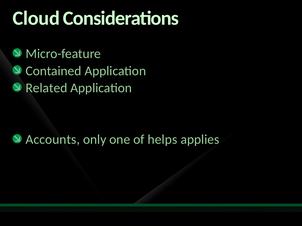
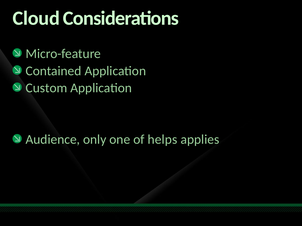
Related: Related -> Custom (47, 88)
Accounts: Accounts -> Audience (53, 140)
